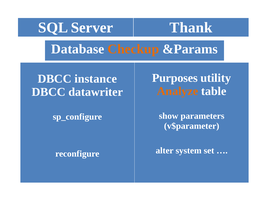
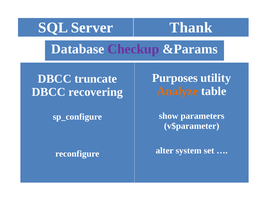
Checkup colour: orange -> purple (133, 49)
instance: instance -> truncate (96, 79)
datawriter: datawriter -> recovering (96, 92)
